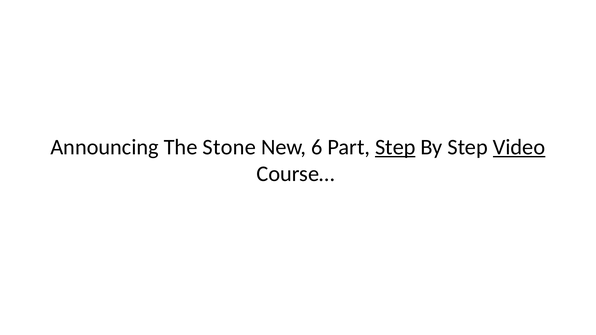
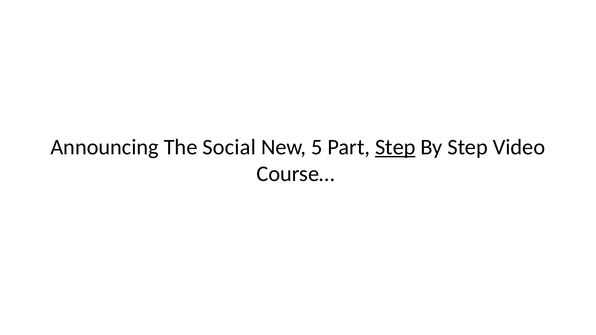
Stone: Stone -> Social (229, 147)
6: 6 -> 5 (317, 147)
Video underline: present -> none (519, 147)
